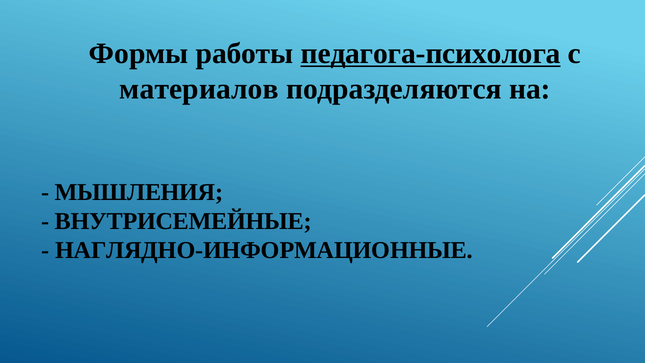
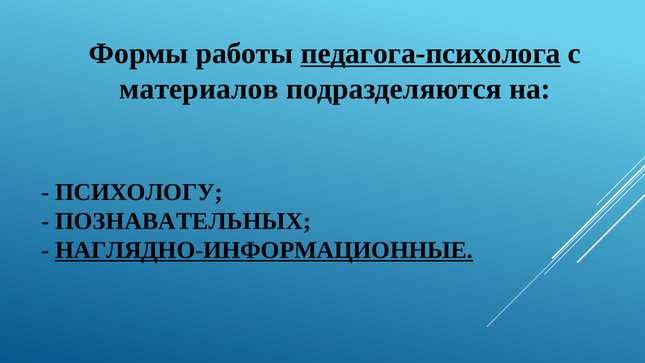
МЫШЛЕНИЯ: МЫШЛЕНИЯ -> ПСИХОЛОГУ (139, 192)
ВНУТРИСЕМЕЙНЫЕ: ВНУТРИСЕМЕЙНЫЕ -> ПОЗНАВАТЕЛЬНЫХ (183, 221)
НАГЛЯДНО-ИНФОРМАЦИОННЫЕ underline: none -> present (264, 250)
